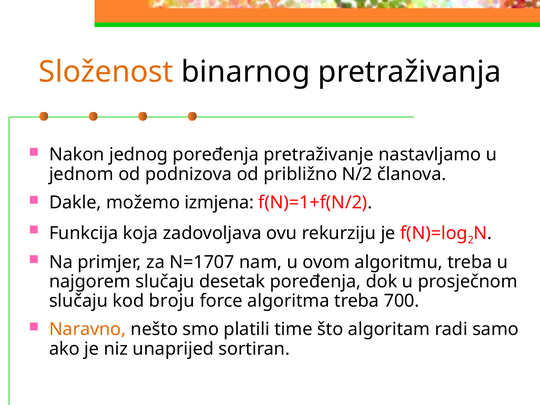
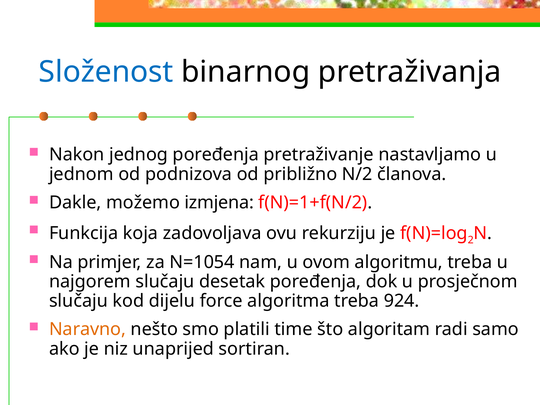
Složenost colour: orange -> blue (106, 72)
N=1707: N=1707 -> N=1054 (202, 262)
broju: broju -> dijelu (172, 301)
700: 700 -> 924 (402, 301)
